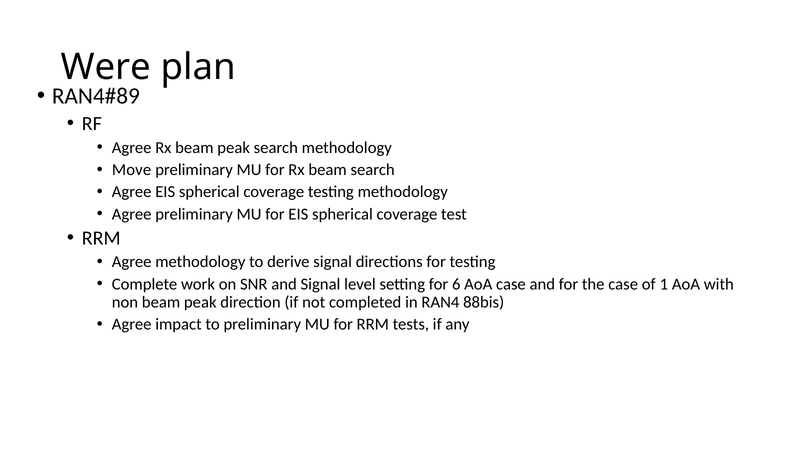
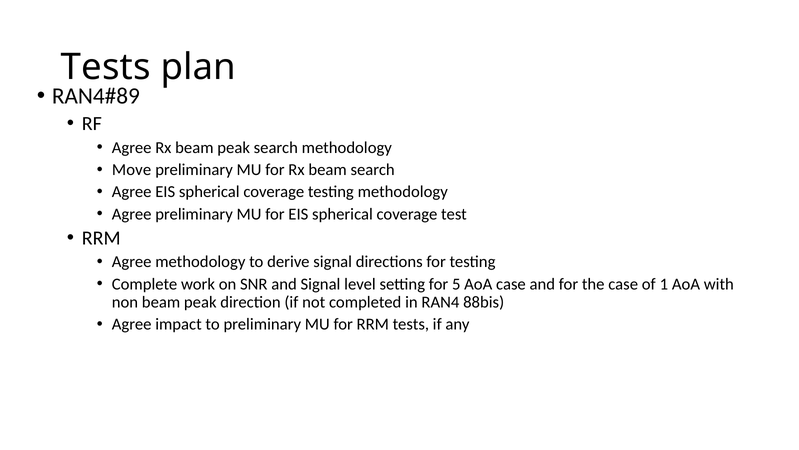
Were: Were -> Tests (106, 67)
6: 6 -> 5 (456, 284)
